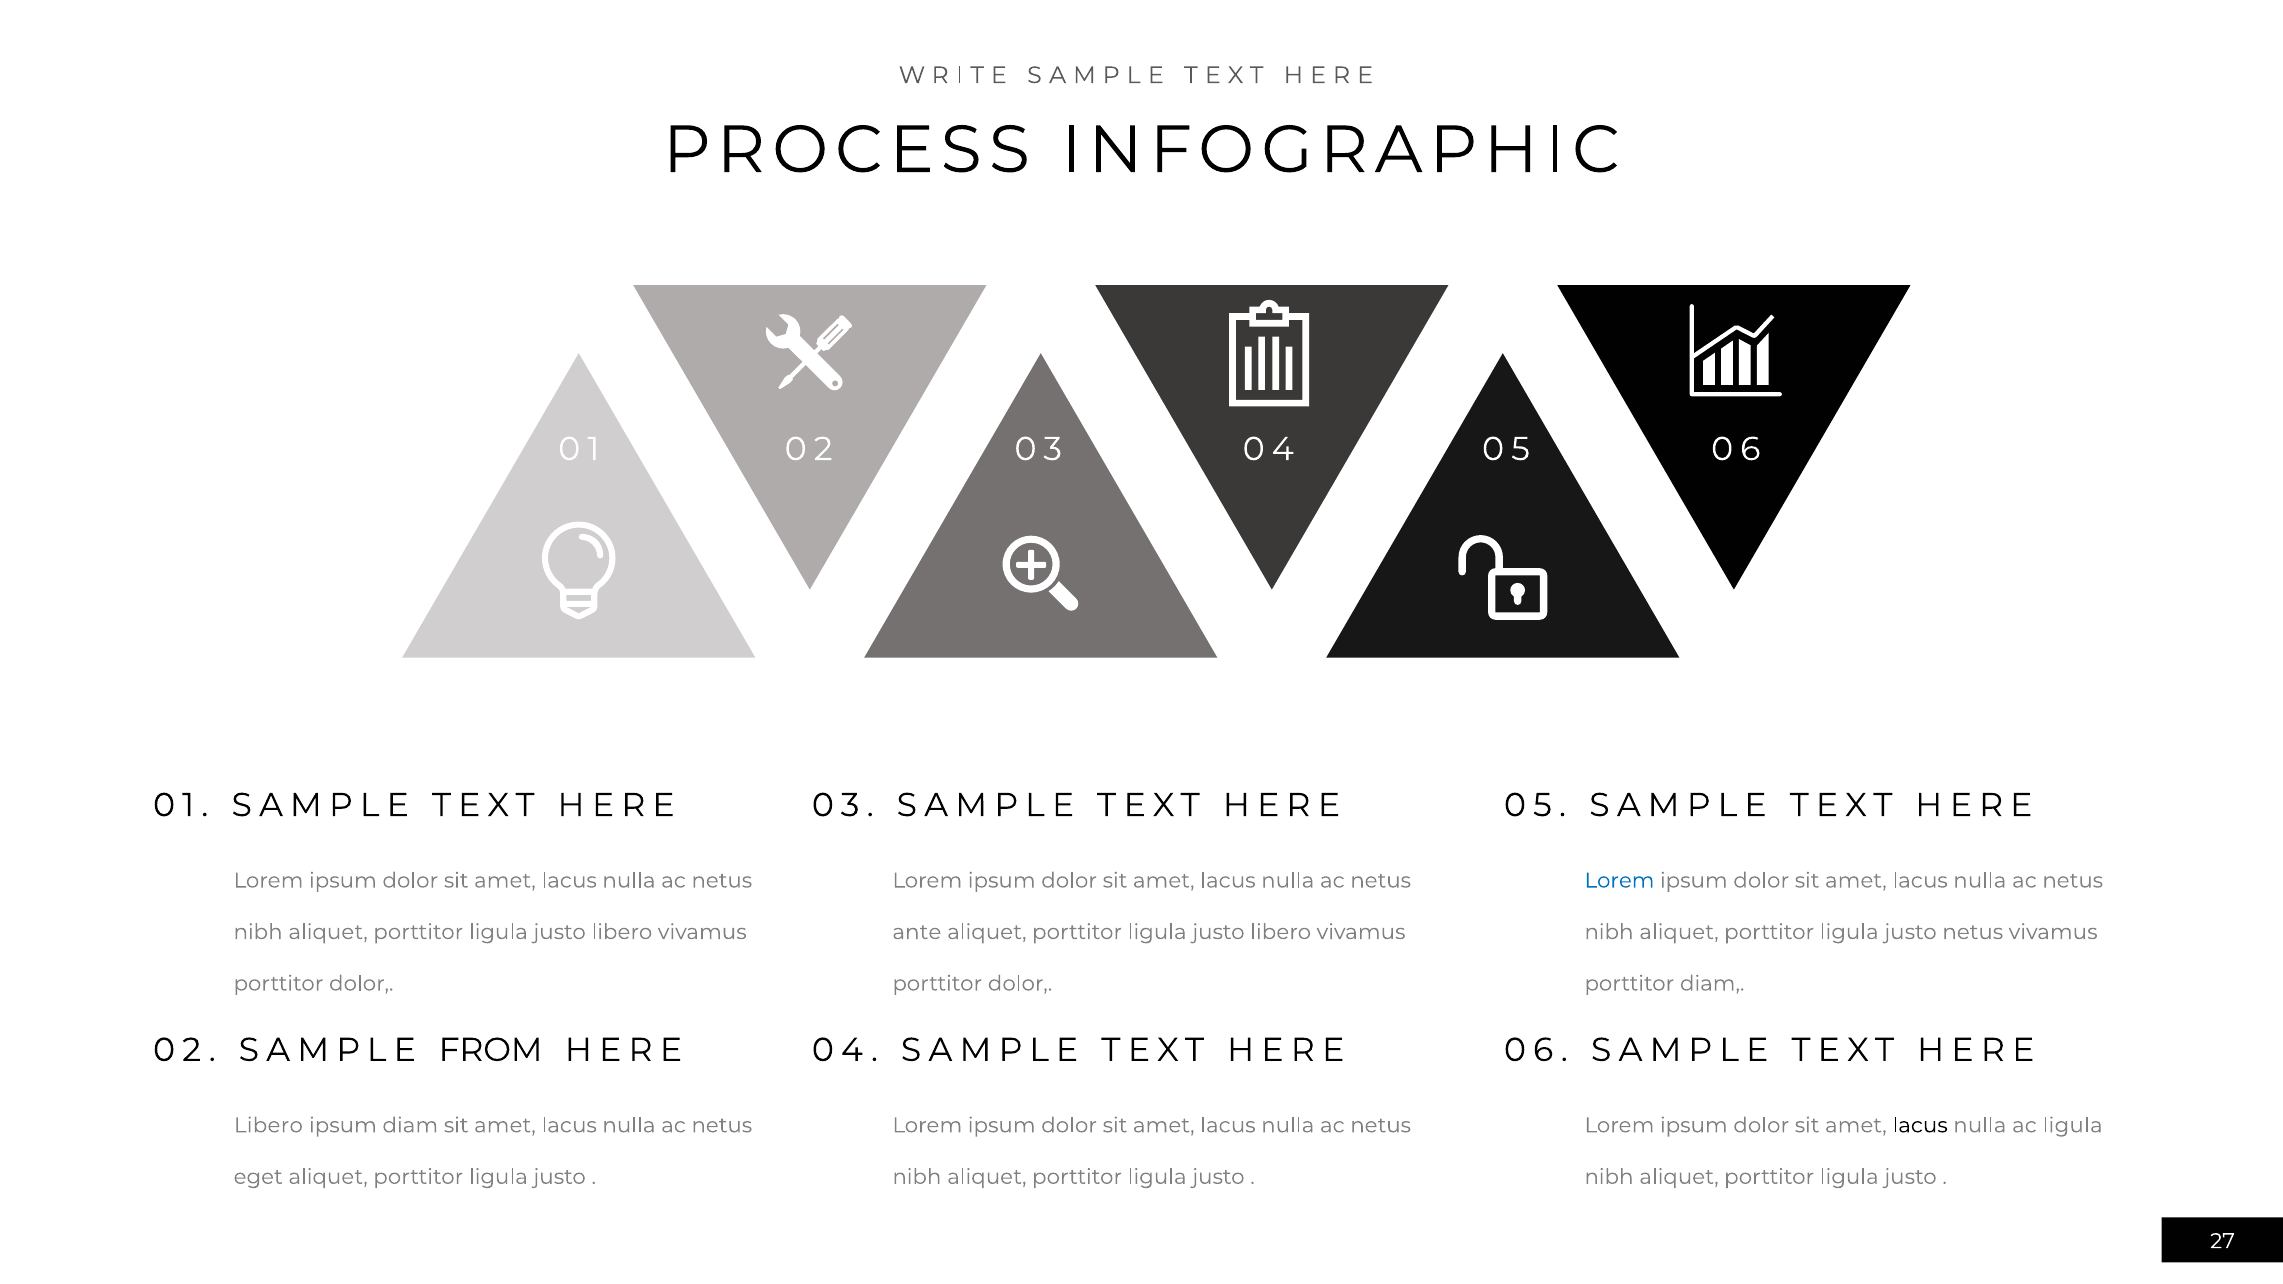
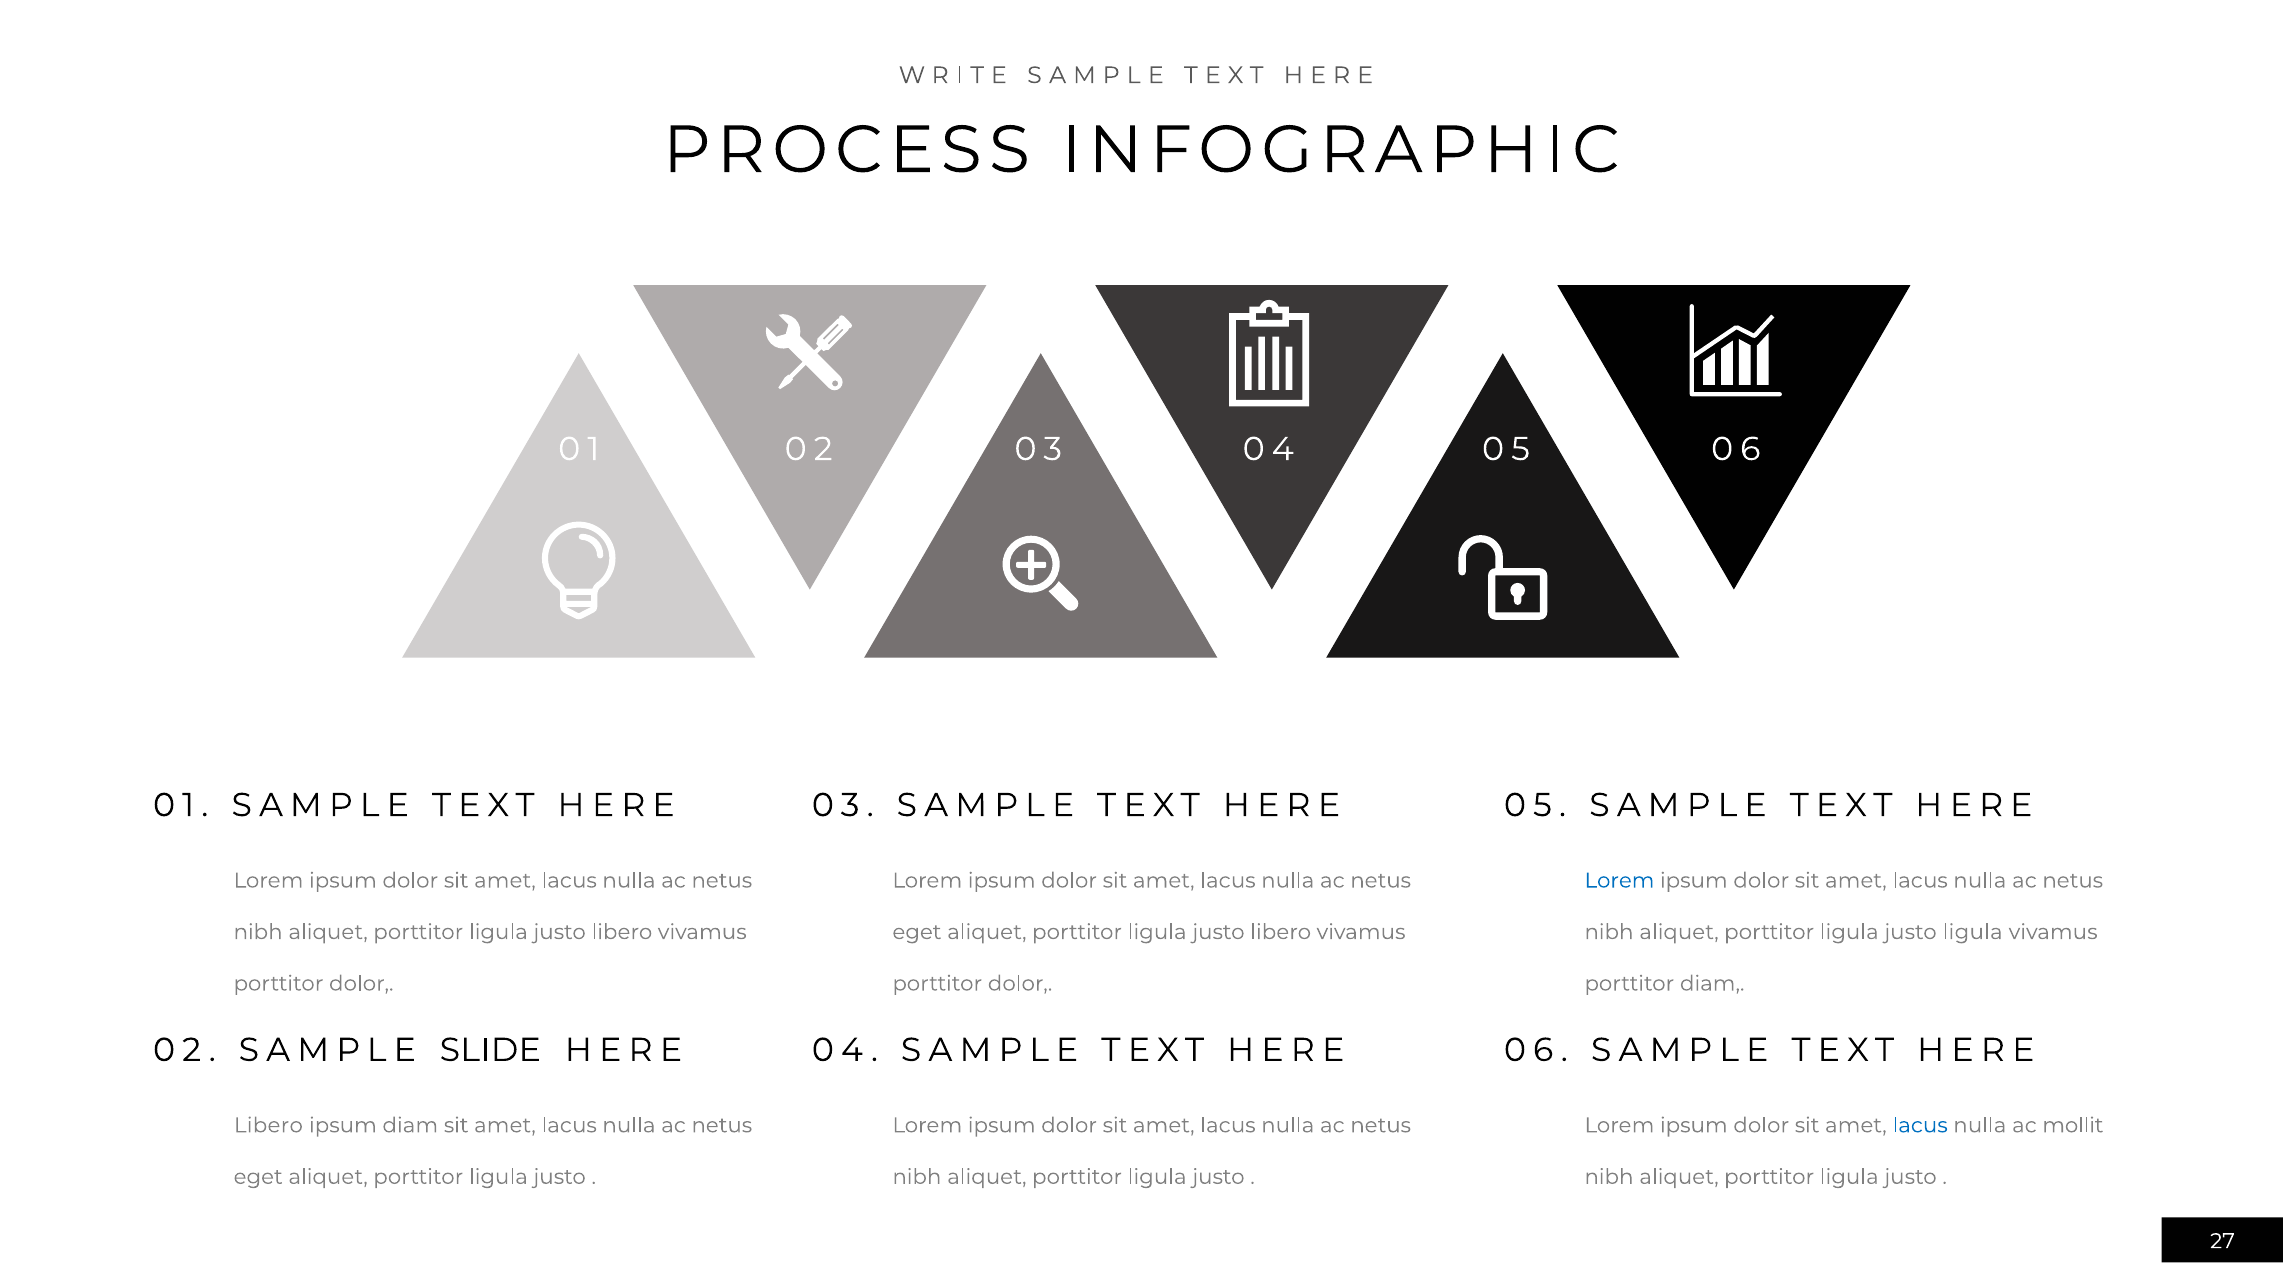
ante: ante -> eget (917, 932)
justo netus: netus -> ligula (1973, 932)
FROM: FROM -> SLIDE (490, 1050)
lacus colour: black -> blue (1920, 1125)
ac ligula: ligula -> mollit (2073, 1125)
